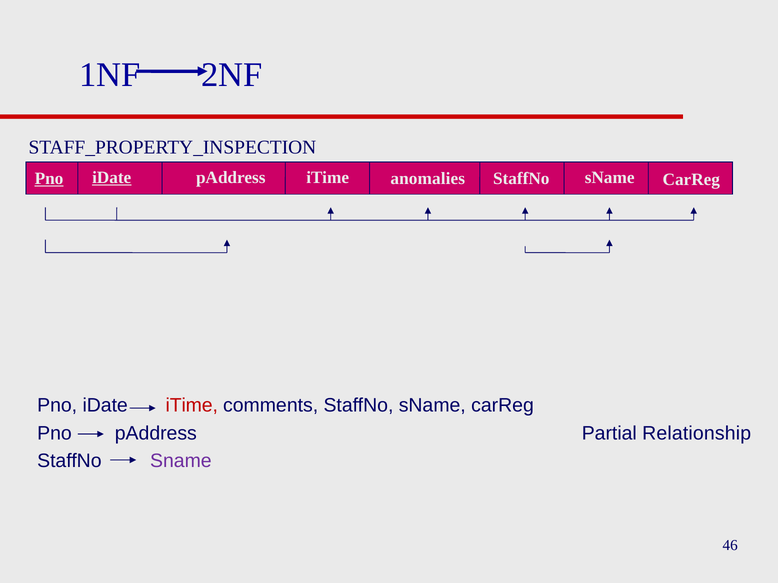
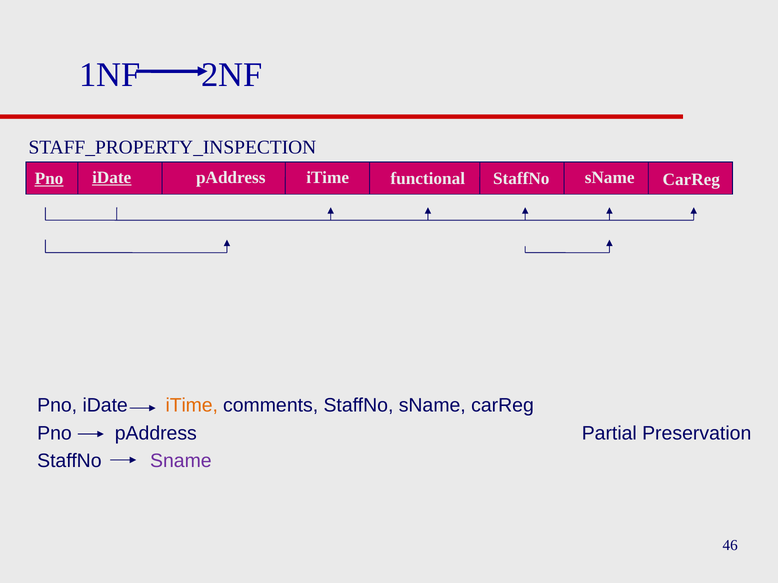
anomalies: anomalies -> functional (428, 179)
iTime colour: red -> orange (192, 406)
Relationship: Relationship -> Preservation (697, 433)
